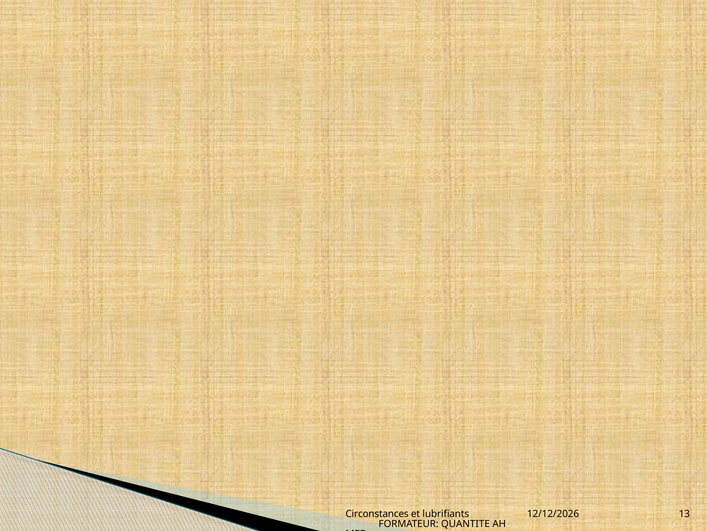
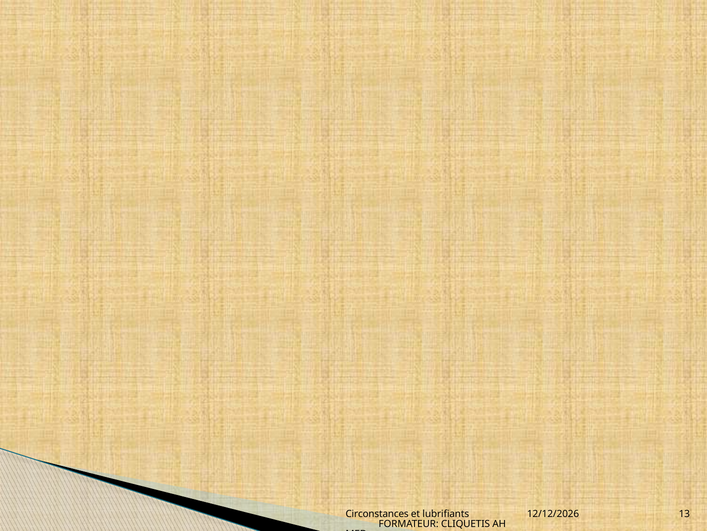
QUANTITE: QUANTITE -> CLIQUETIS (466, 523)
